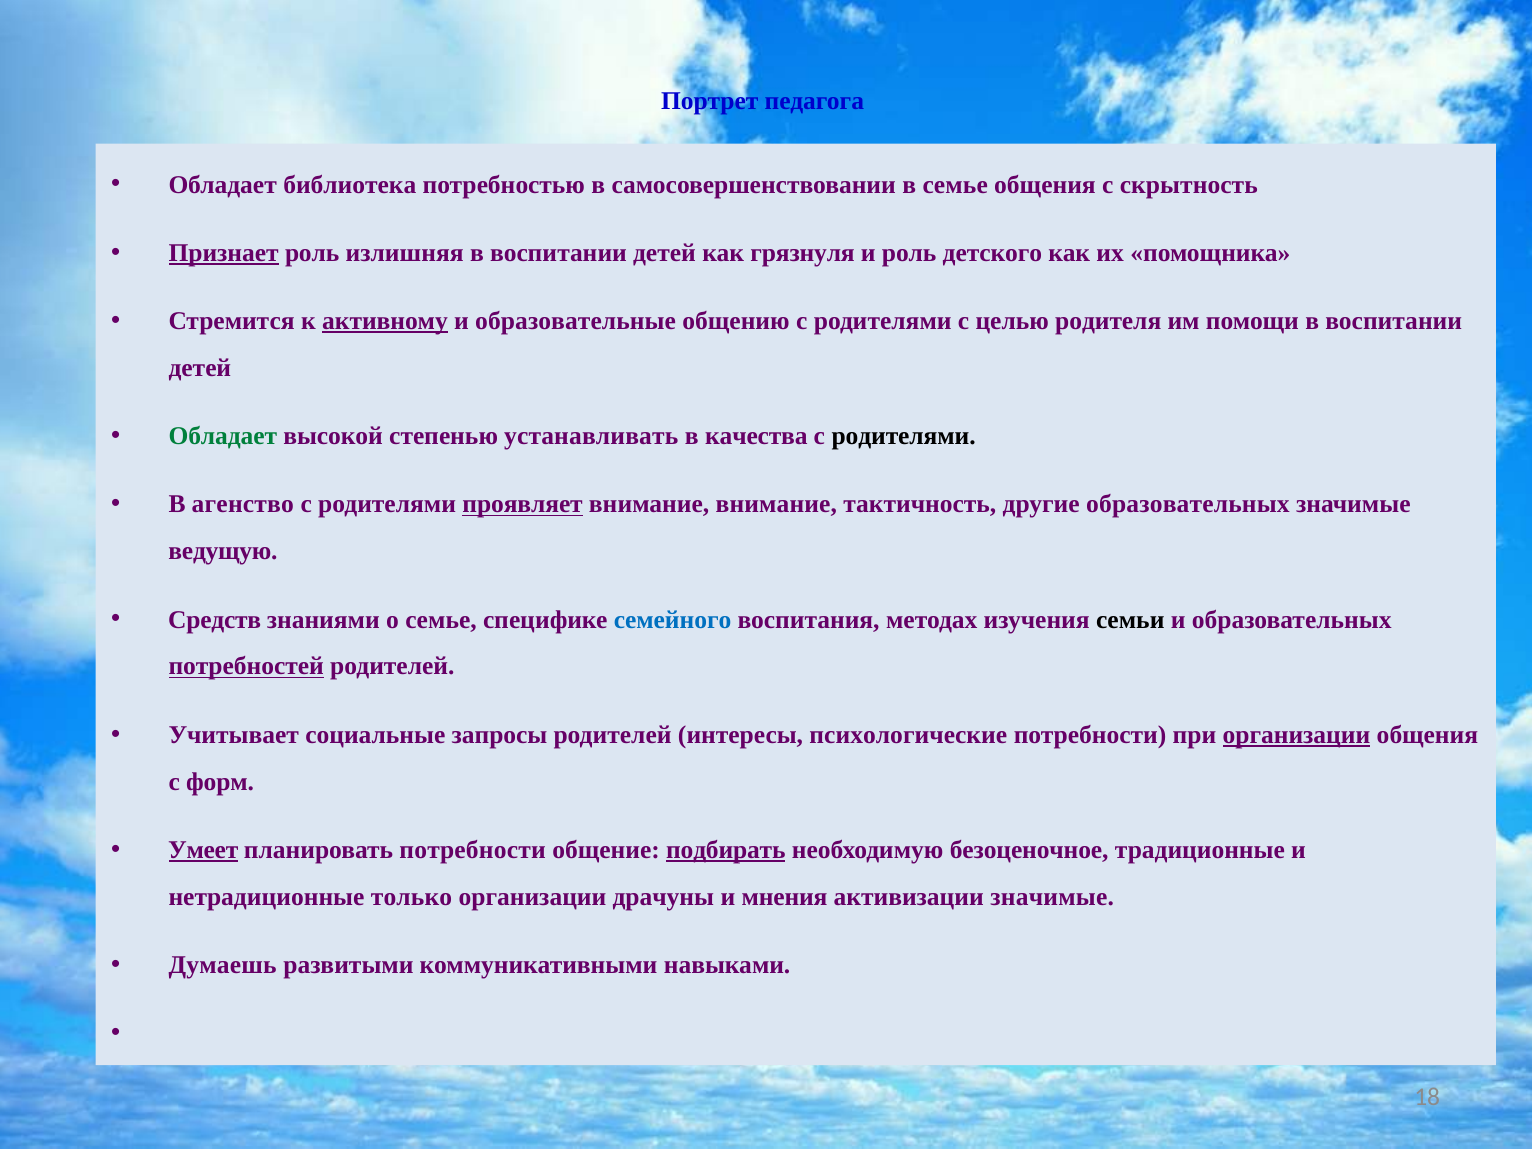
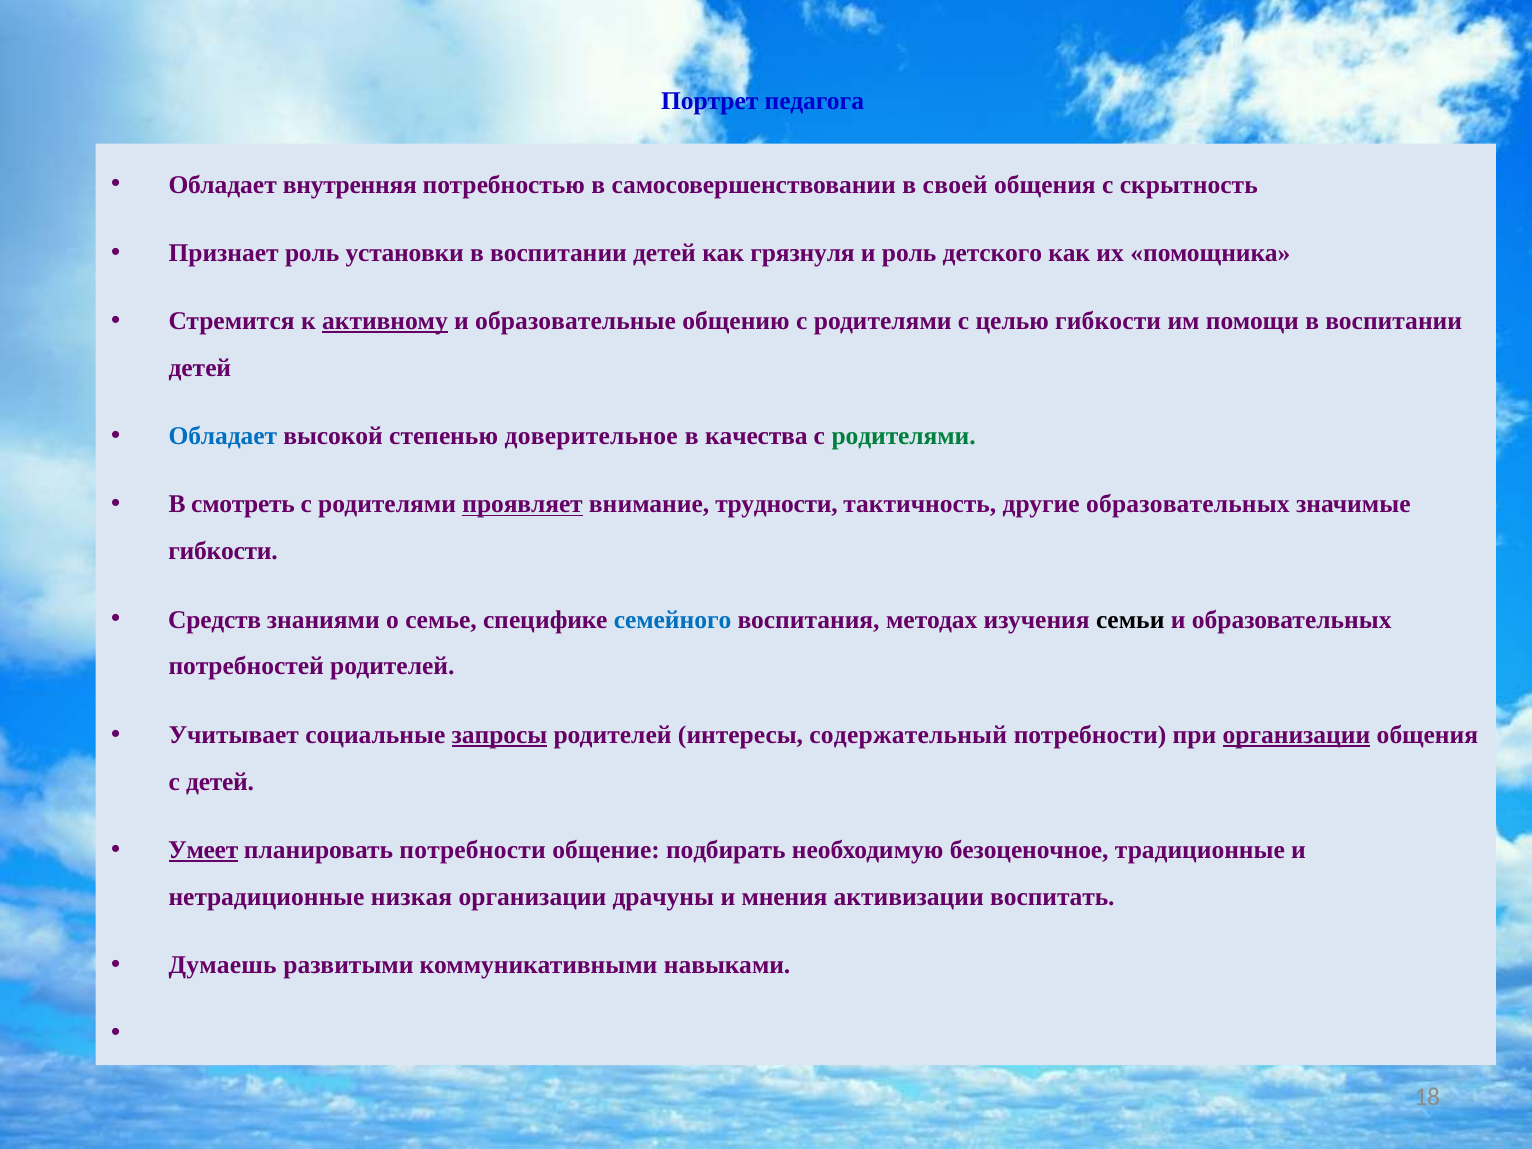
библиотека: библиотека -> внутренняя (350, 185)
в семье: семье -> своей (955, 185)
Признает underline: present -> none (224, 253)
излишняя: излишняя -> установки (405, 253)
целью родителя: родителя -> гибкости (1108, 321)
Обладает colour: green -> blue (223, 436)
устанавливать: устанавливать -> доверительное (591, 436)
родителями colour: black -> green (904, 436)
агенство: агенство -> смотреть (243, 505)
внимание внимание: внимание -> трудности (776, 505)
ведущую: ведущую -> гибкости (223, 551)
потребностей underline: present -> none (246, 667)
запросы underline: none -> present (500, 735)
психологические: психологические -> содержательный (908, 735)
с форм: форм -> детей (220, 782)
подбирать underline: present -> none (726, 850)
только: только -> низкая (412, 897)
активизации значимые: значимые -> воспитать (1052, 897)
